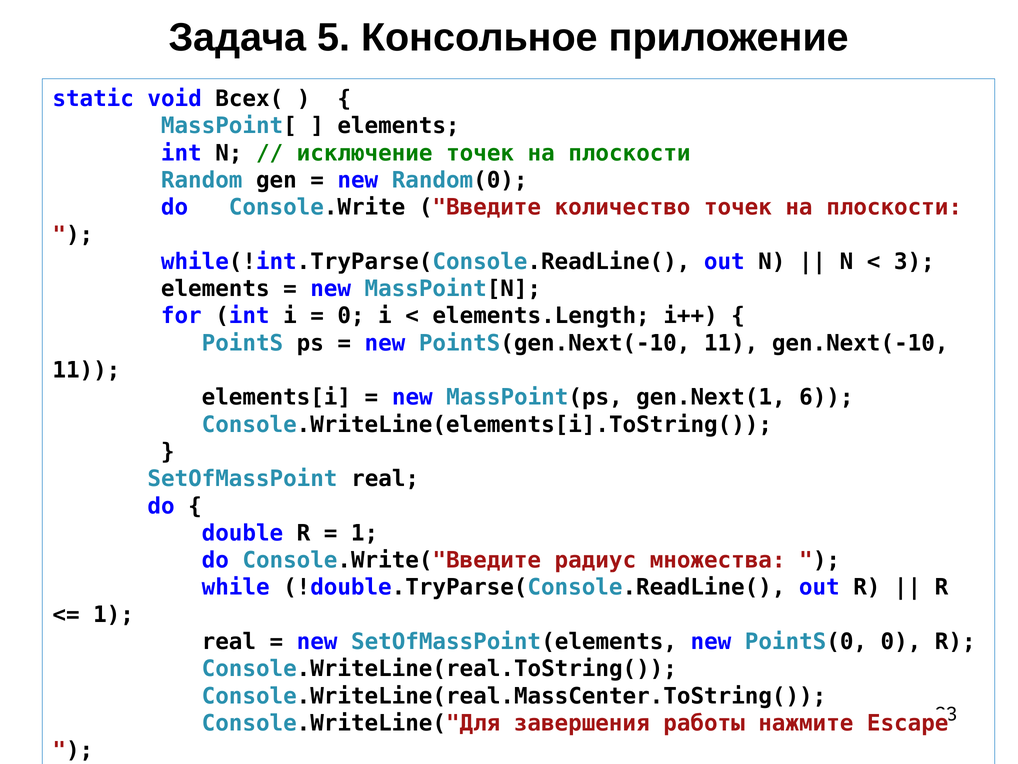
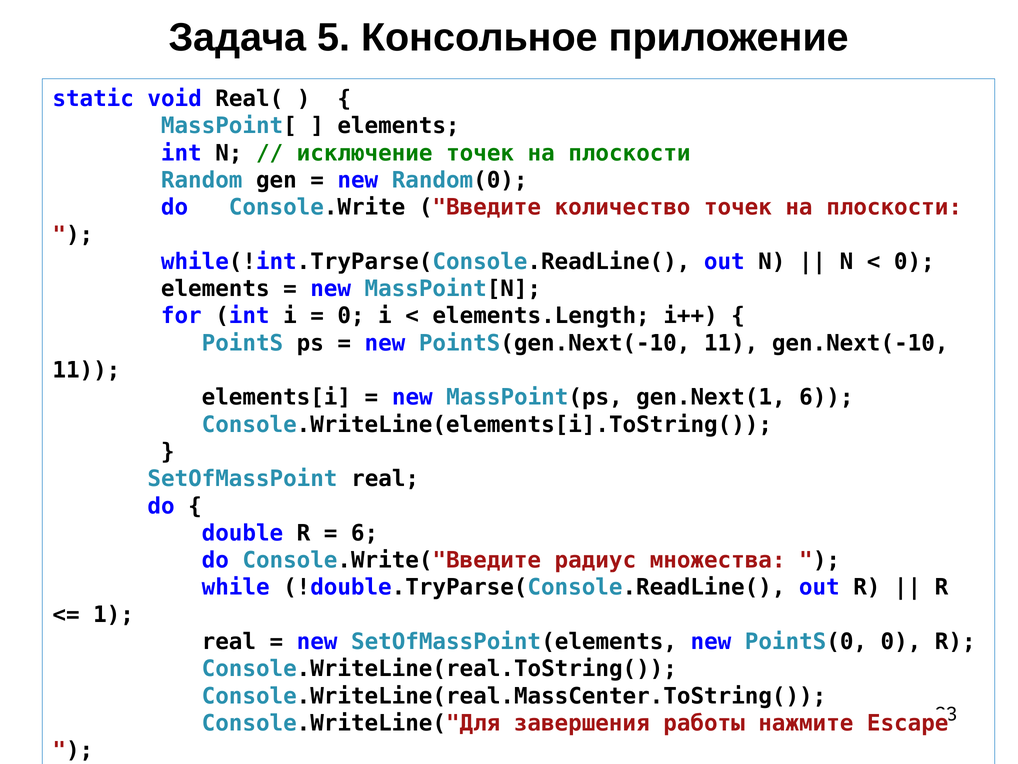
Всех(: Всех( -> Real( (249, 99)
3: 3 -> 0 (914, 262)
1: 1 -> 6 (365, 533)
